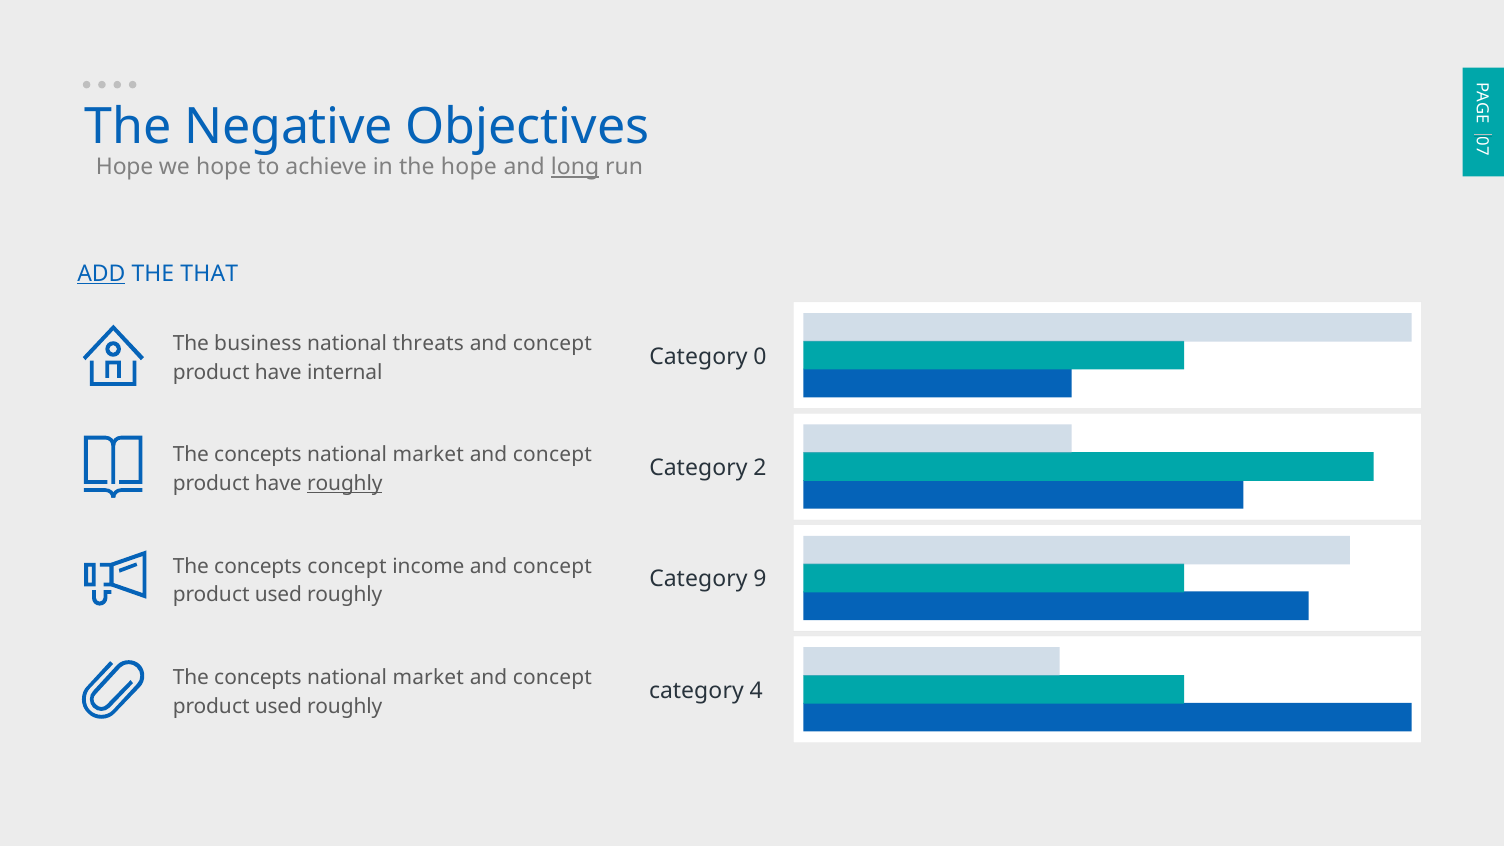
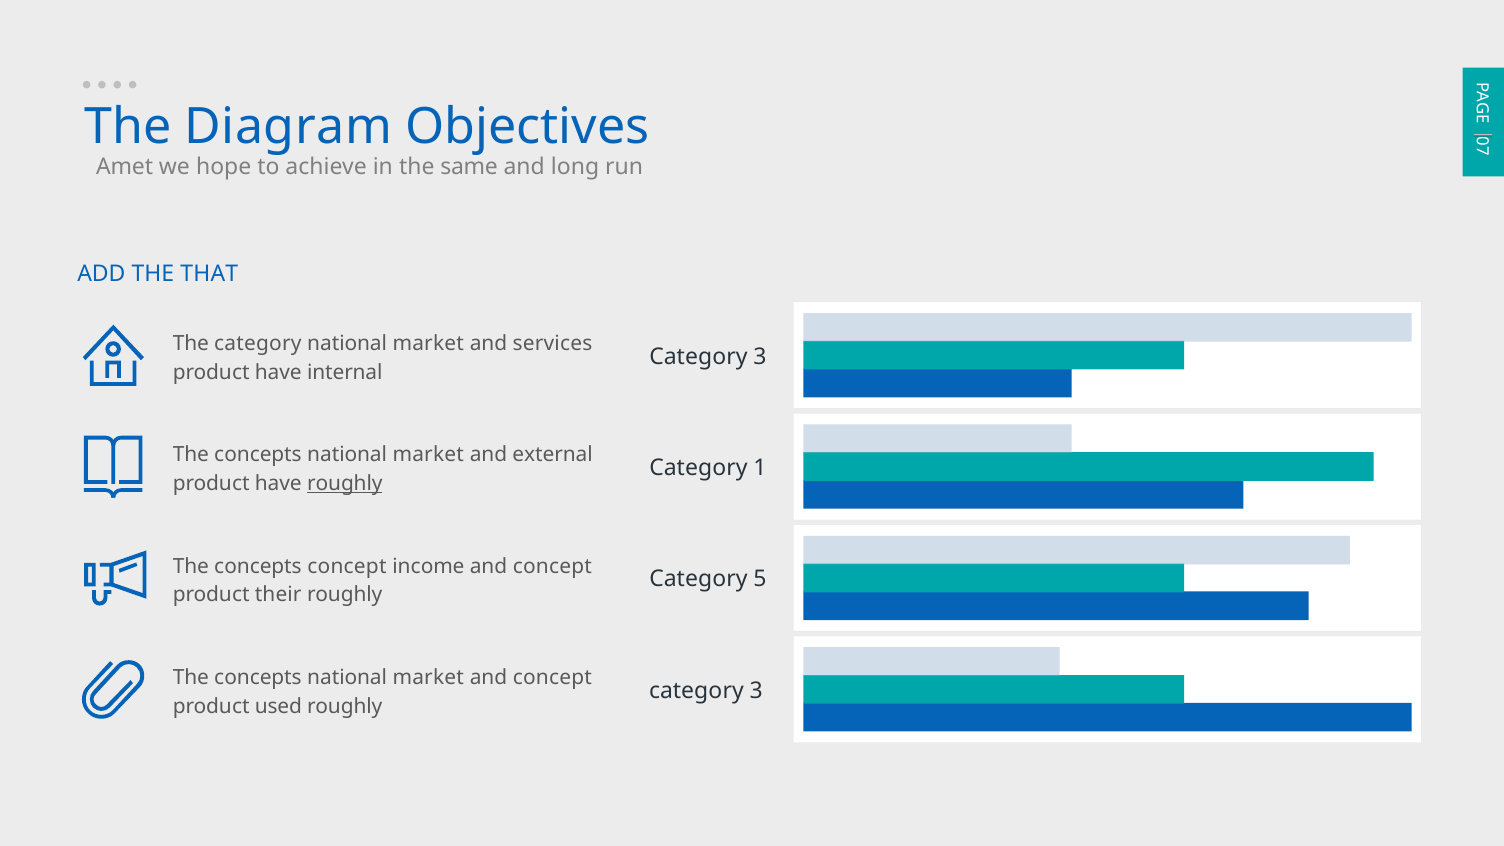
Negative: Negative -> Diagram (288, 127)
Hope: Hope -> Amet (125, 167)
the hope: hope -> same (469, 167)
long underline: present -> none (575, 167)
ADD underline: present -> none (101, 274)
The business: business -> category (258, 344)
threats: threats -> market (428, 344)
concept: concept -> services (552, 344)
0: 0 -> 3 (760, 357)
concept: concept -> external (553, 455)
2: 2 -> 1 (760, 468)
9: 9 -> 5 (760, 579)
used: used -> their (278, 595)
4: 4 -> 3 (756, 691)
